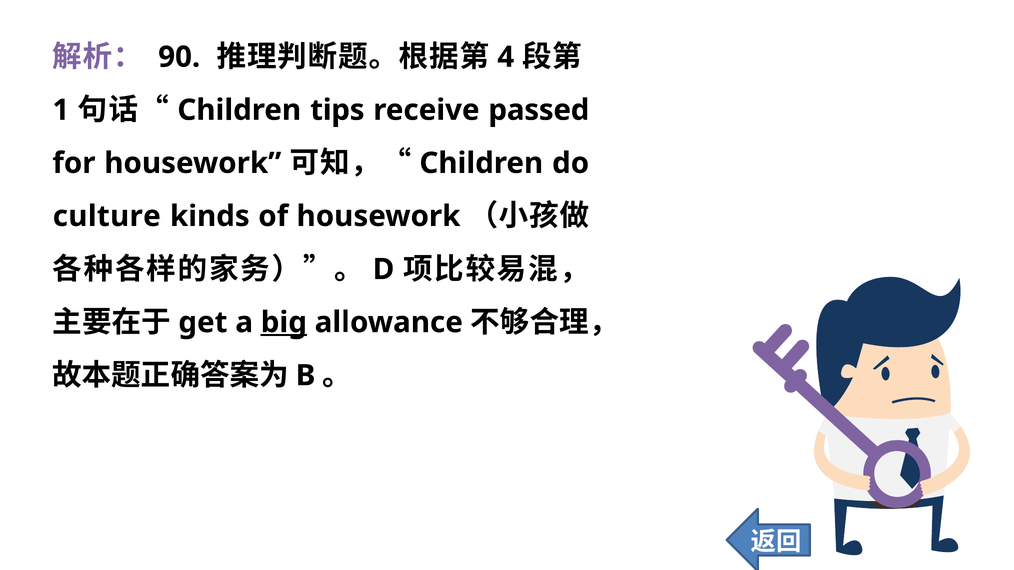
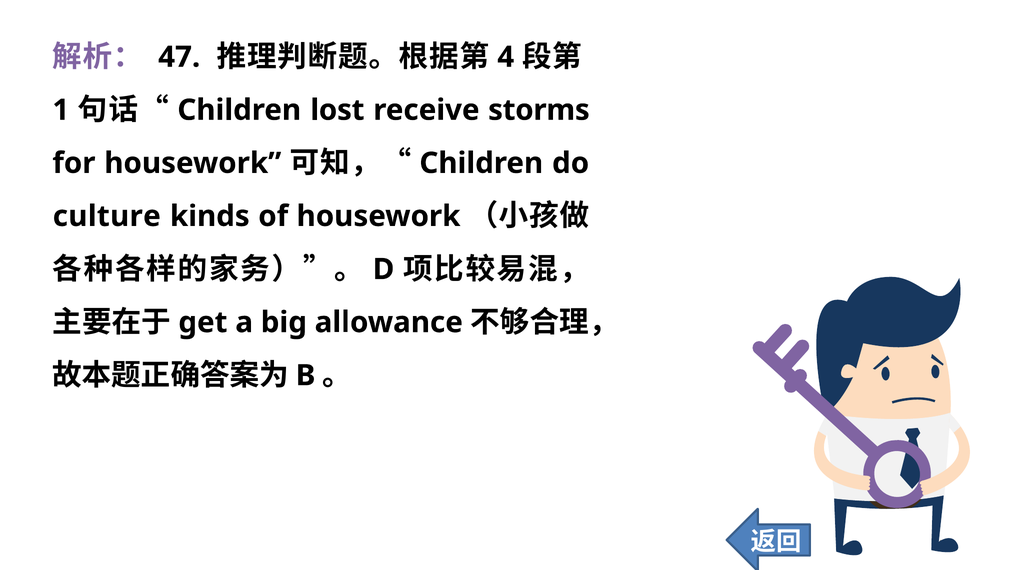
90: 90 -> 47 (179, 57)
tips: tips -> lost (337, 110)
passed: passed -> storms (539, 110)
big underline: present -> none (284, 323)
